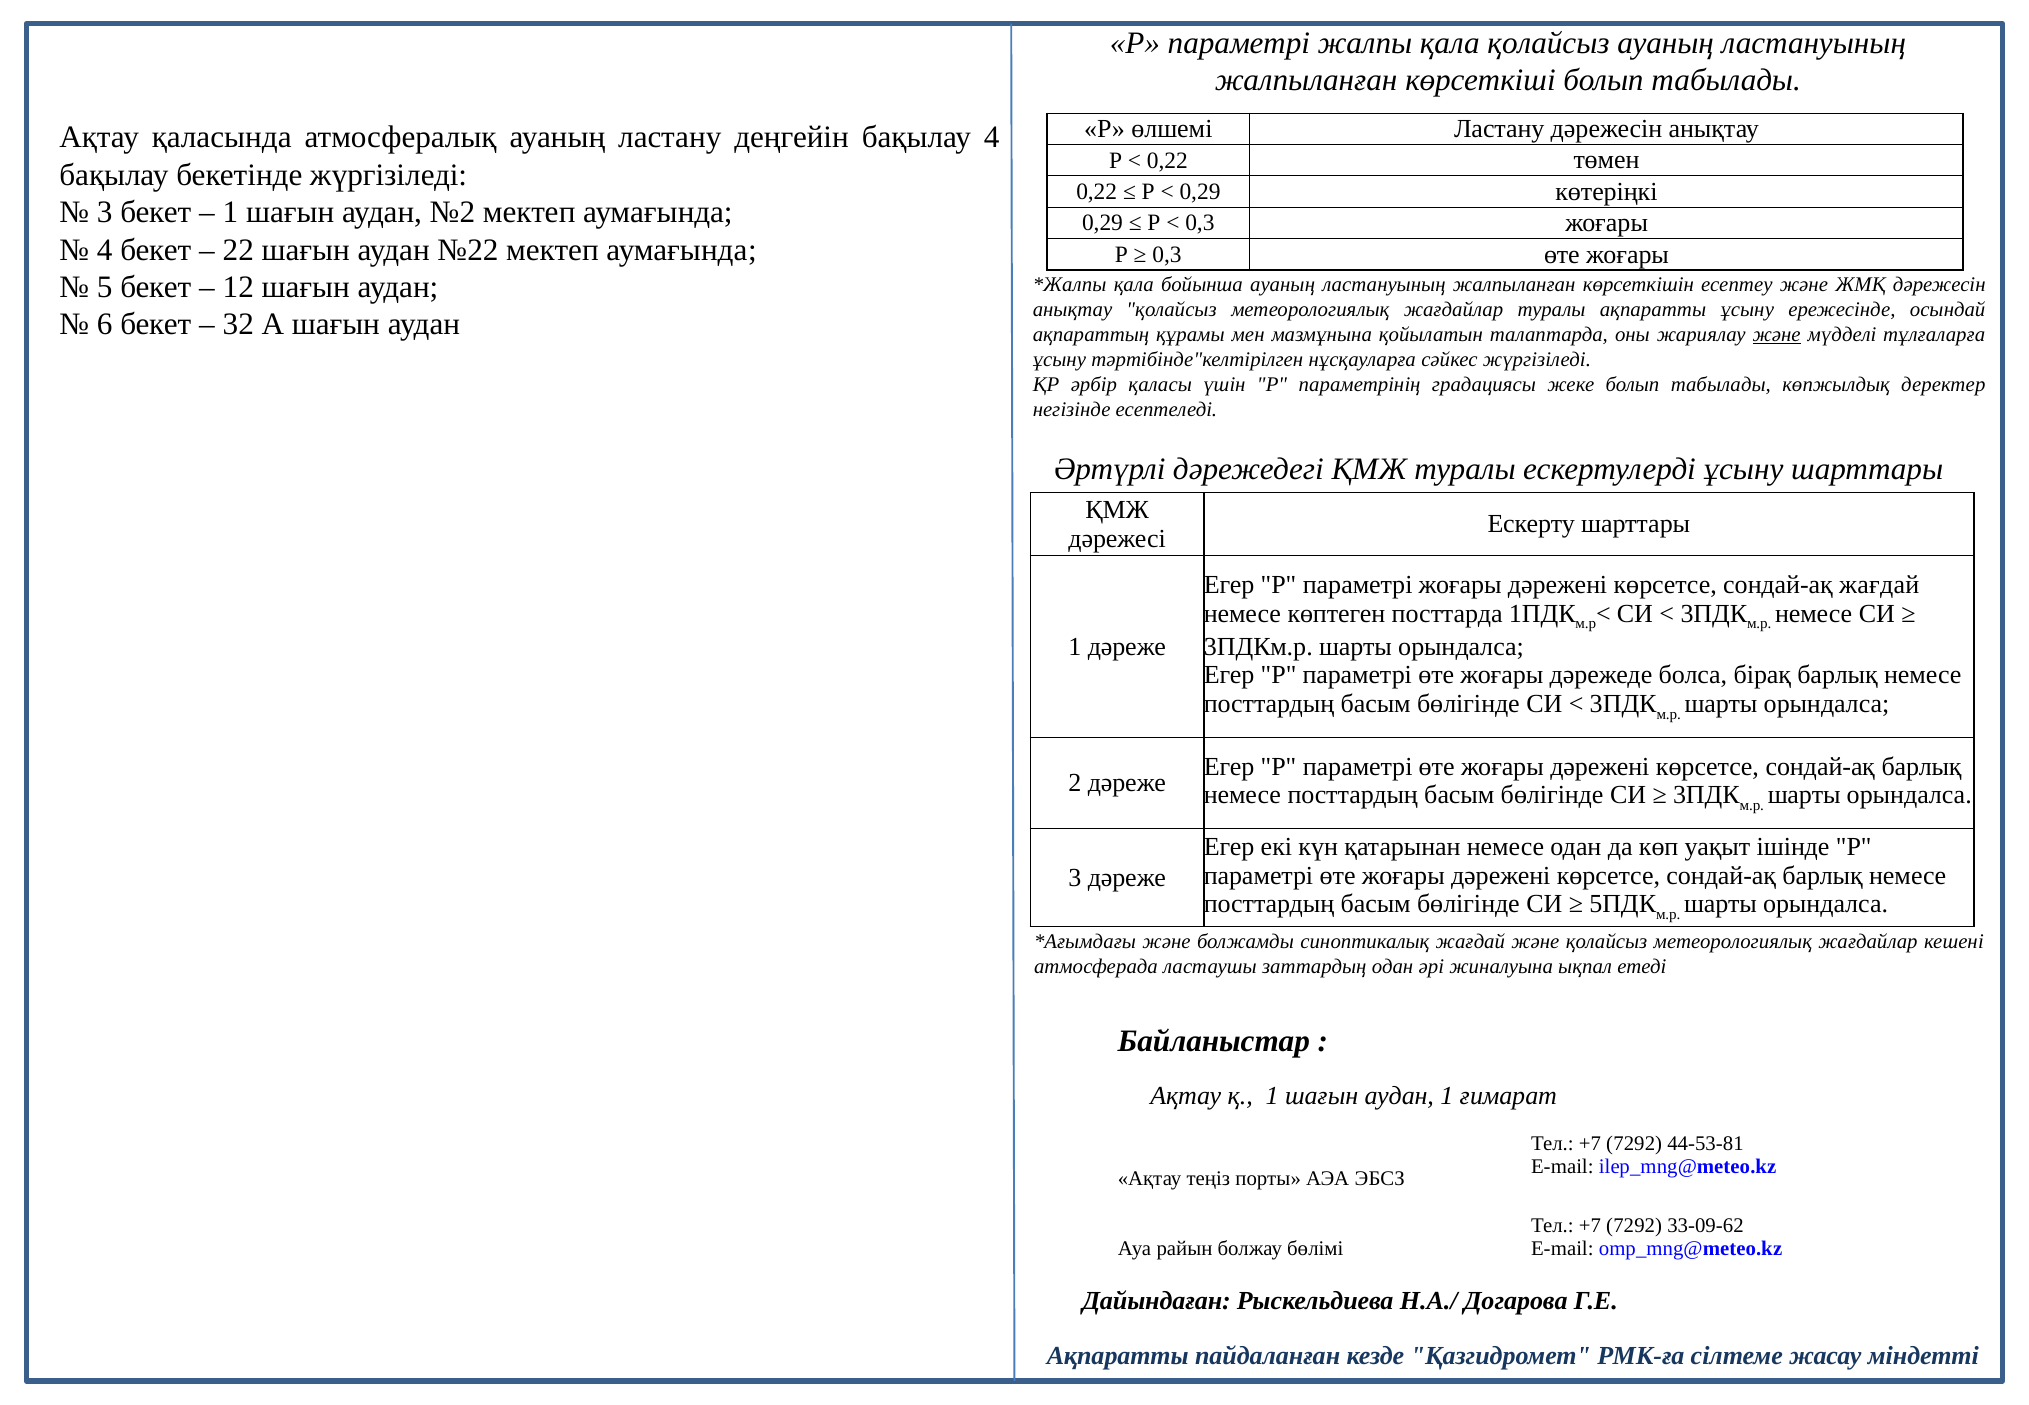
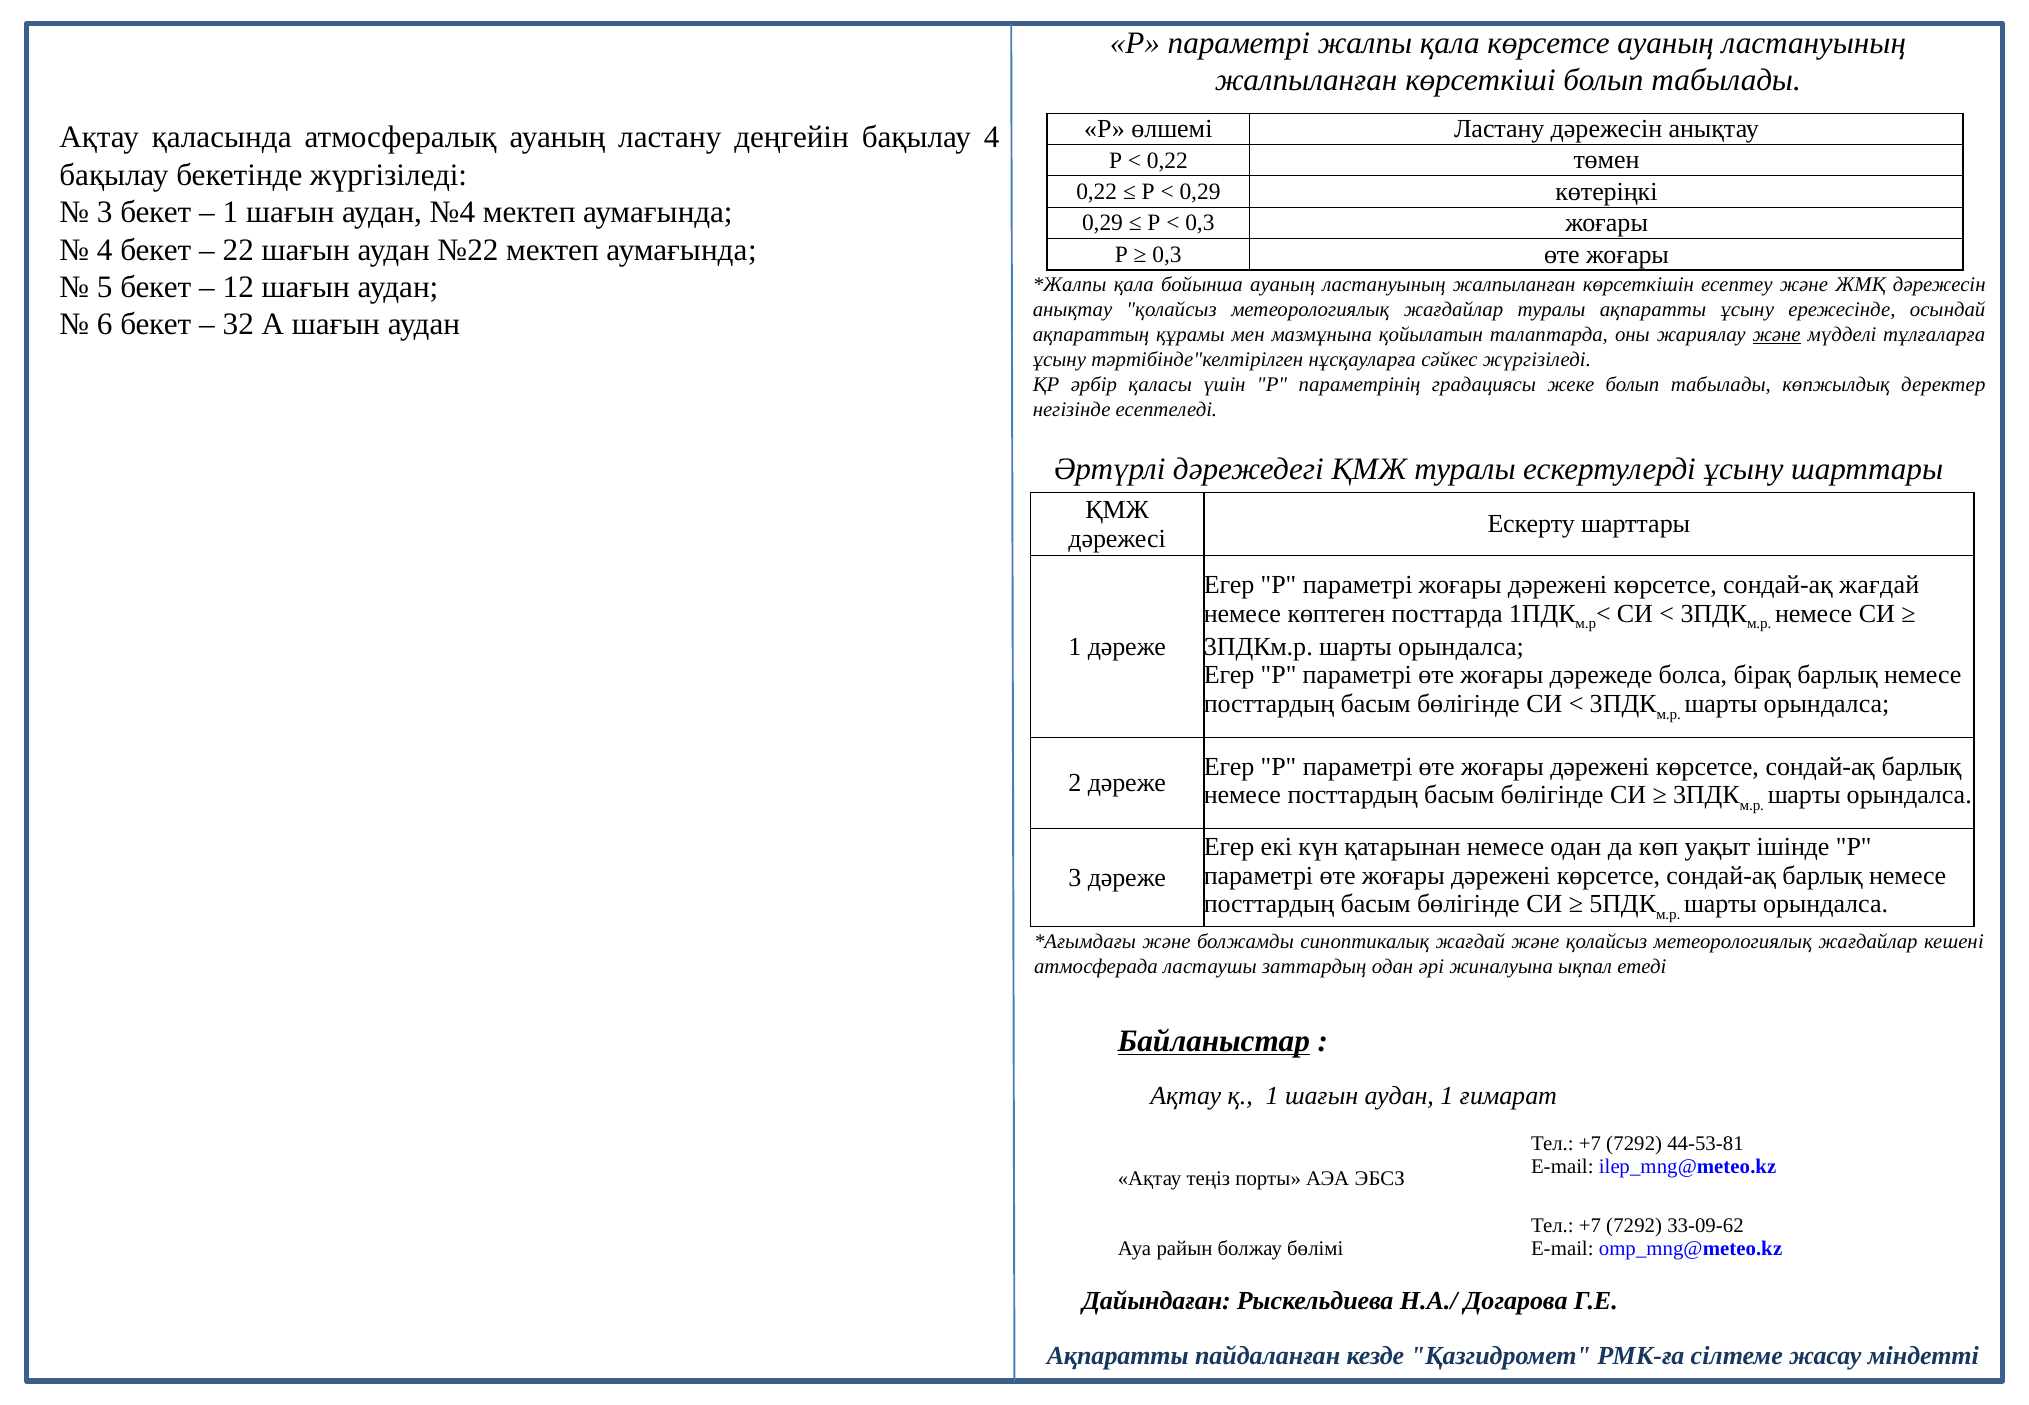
қала қолайсыз: қолайсыз -> көрсетсе (1549, 43)
№2: №2 -> №4 (452, 212)
Байланыстар underline: none -> present (1214, 1041)
